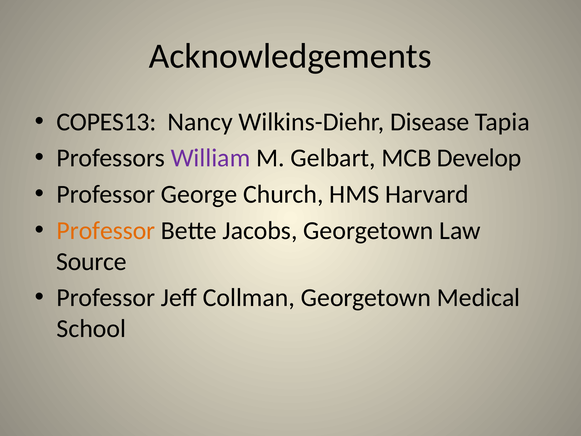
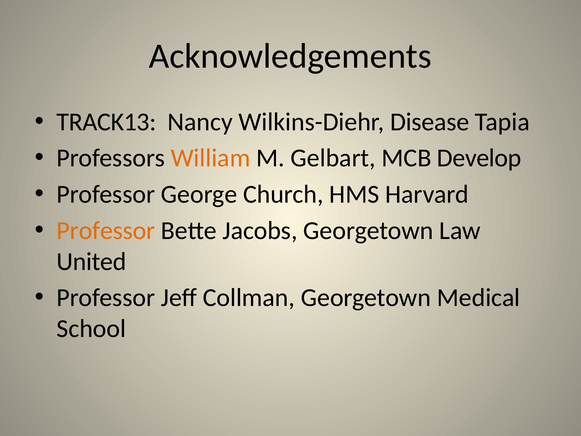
COPES13: COPES13 -> TRACK13 (106, 122)
William colour: purple -> orange (210, 158)
Source: Source -> United (92, 261)
